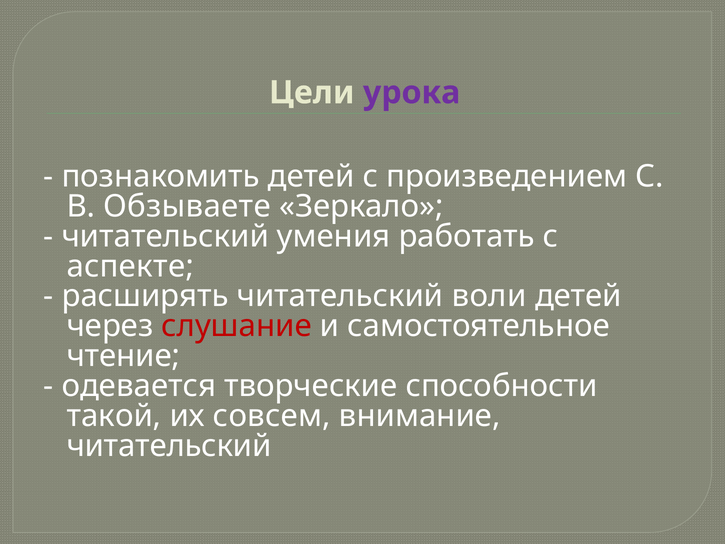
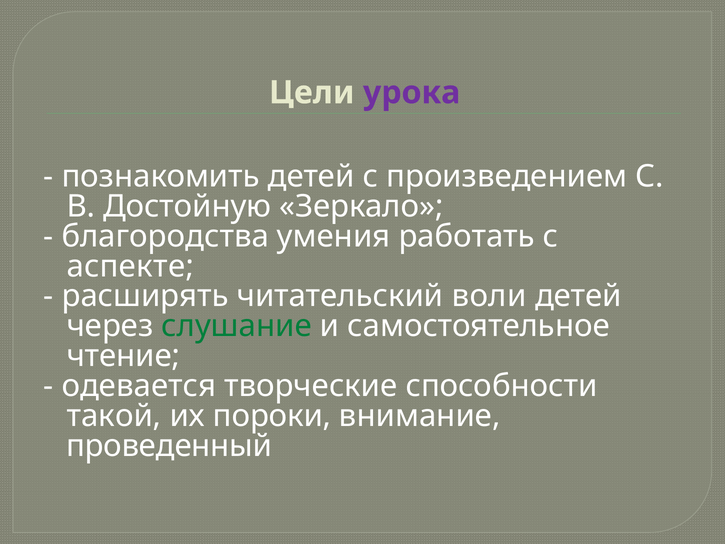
Обзываете: Обзываете -> Достойную (187, 206)
читательский: читательский -> благородства (165, 236)
слушание colour: red -> green (237, 326)
совсем: совсем -> пороки (272, 416)
читательский: читательский -> проведенный (169, 446)
